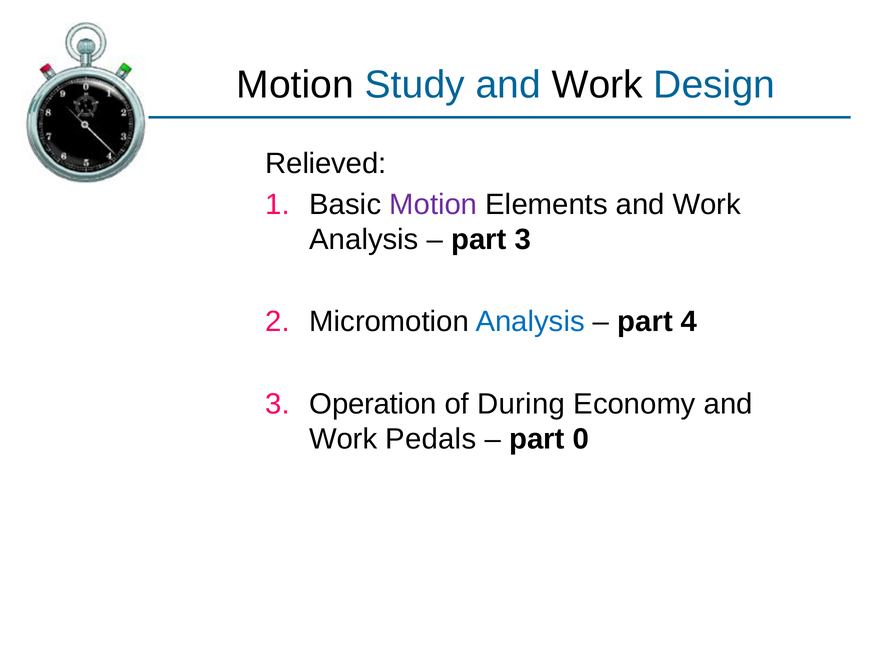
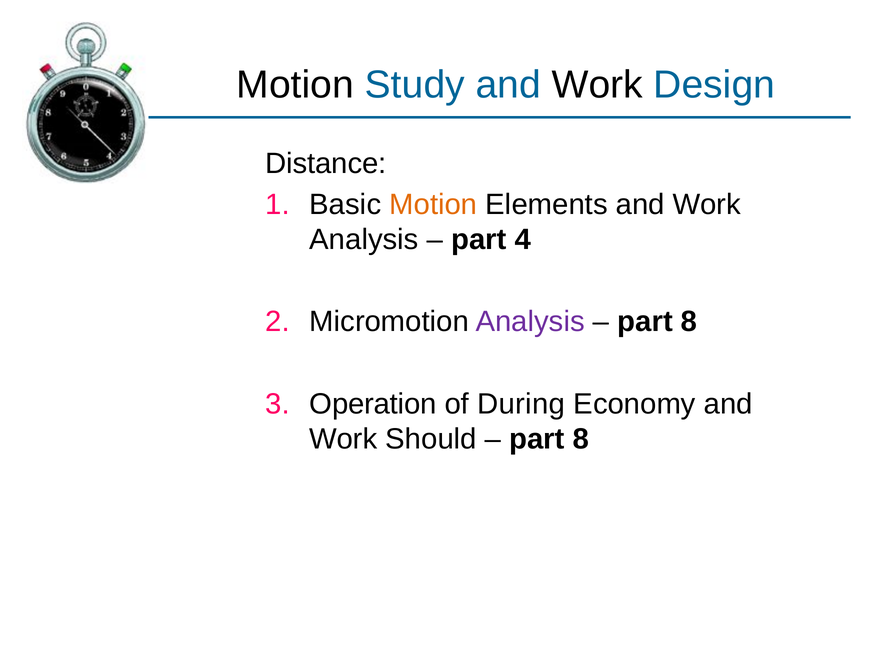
Relieved: Relieved -> Distance (326, 163)
Motion colour: purple -> orange (433, 204)
part 3: 3 -> 4 (523, 240)
Analysis colour: blue -> purple (530, 322)
4: 4 -> 8 (689, 322)
Pedals: Pedals -> Should (431, 439)
0: 0 -> 8 (581, 439)
